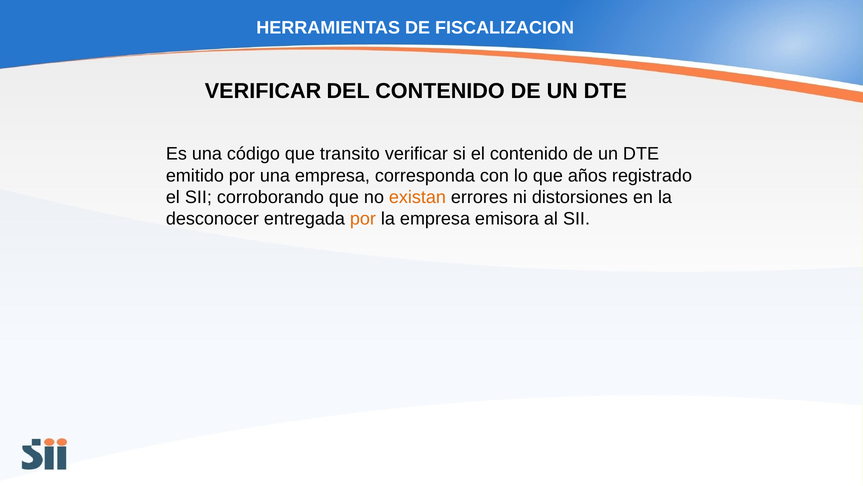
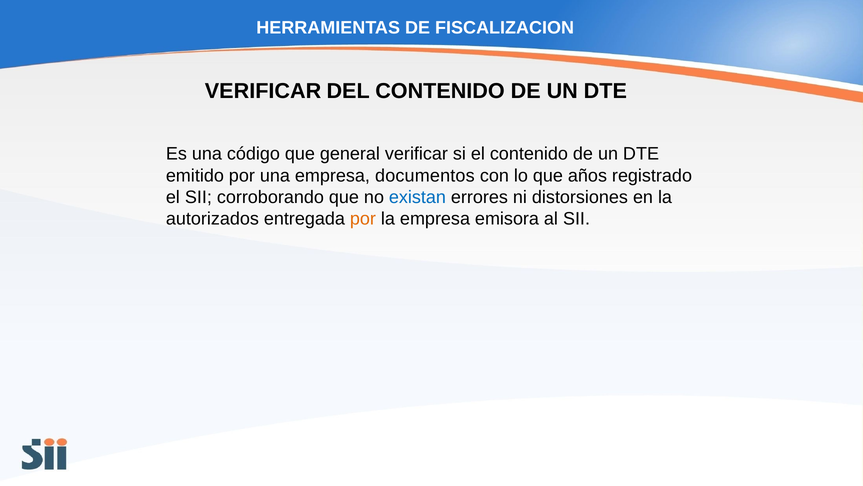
transito: transito -> general (350, 154)
corresponda: corresponda -> documentos (425, 175)
existan colour: orange -> blue (417, 197)
desconocer: desconocer -> autorizados (212, 219)
